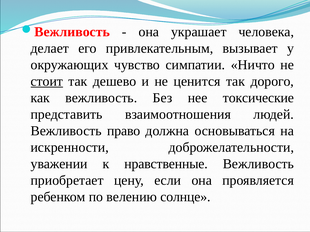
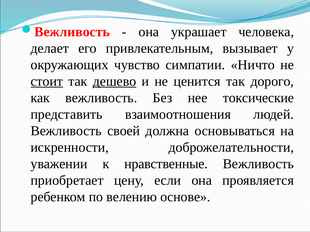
дешево underline: none -> present (115, 81)
право: право -> своей (124, 131)
солнце: солнце -> основе (185, 197)
